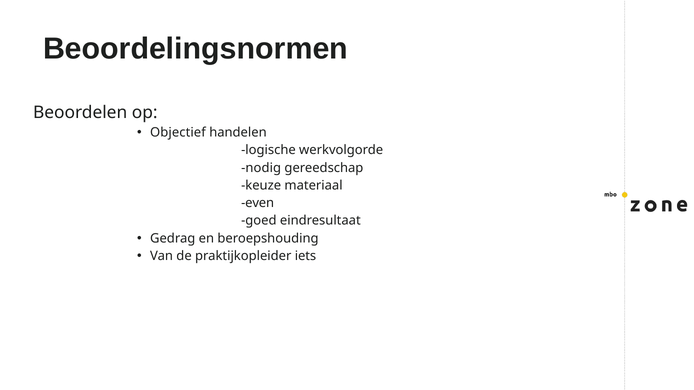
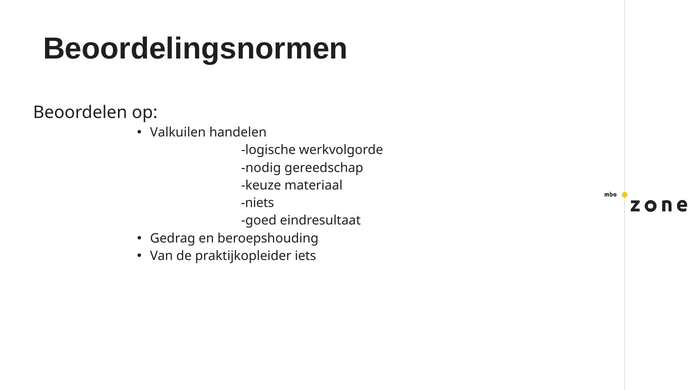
Objectief: Objectief -> Valkuilen (178, 133)
even: even -> niets (258, 203)
